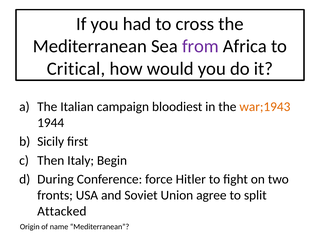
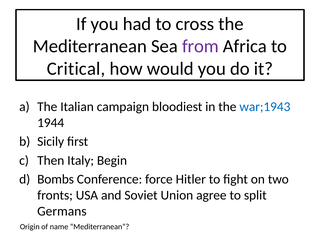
war;1943 colour: orange -> blue (265, 107)
During: During -> Bombs (56, 179)
Attacked: Attacked -> Germans (62, 211)
